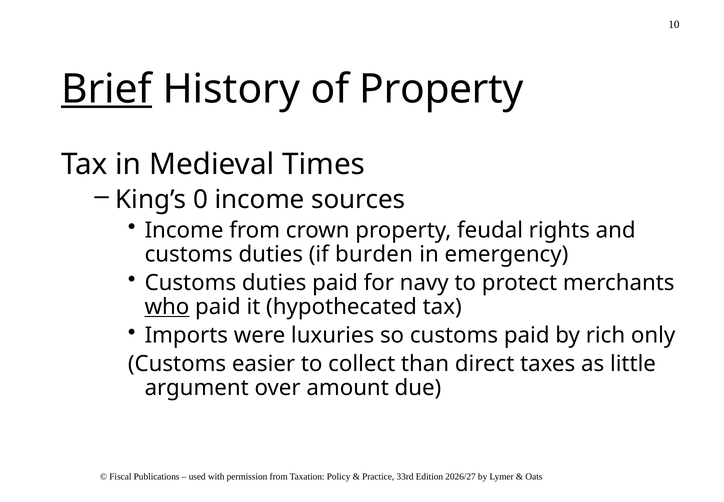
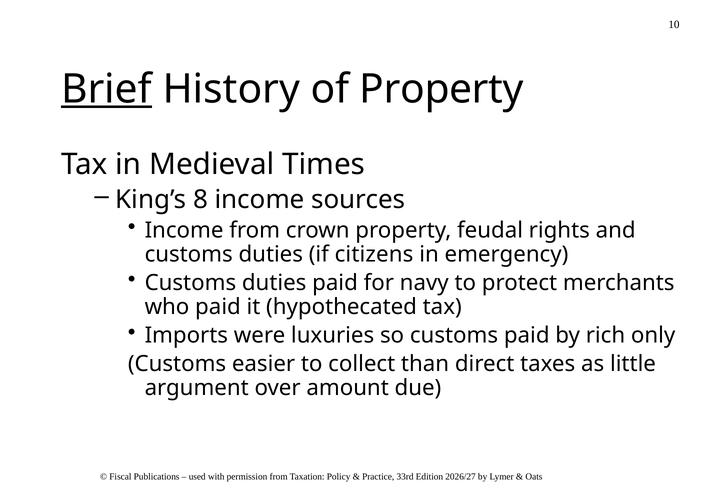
0: 0 -> 8 (200, 199)
burden: burden -> citizens (374, 254)
who underline: present -> none (167, 307)
